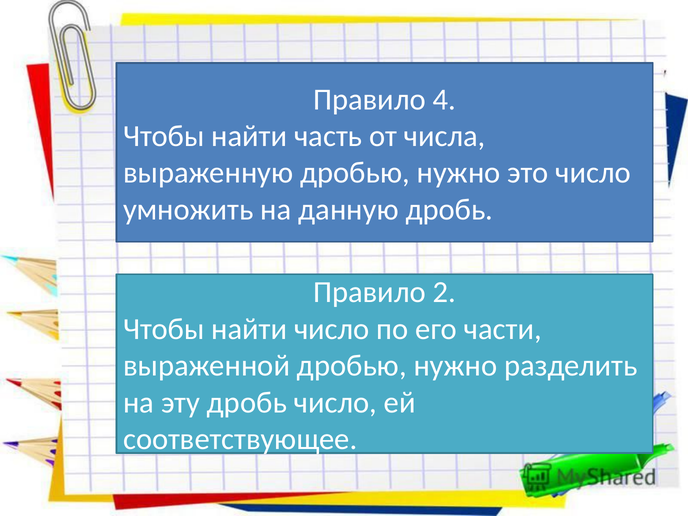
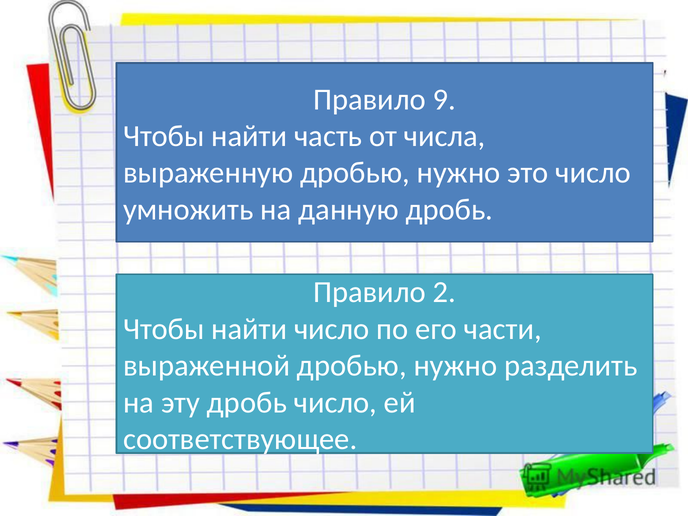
4: 4 -> 9 (444, 99)
